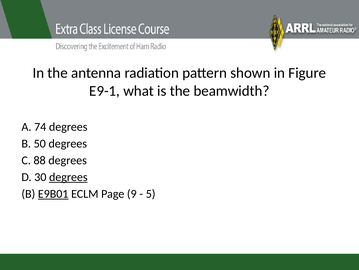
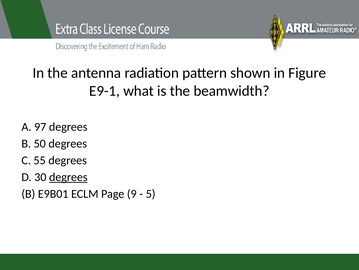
74: 74 -> 97 (40, 126)
88: 88 -> 55 (40, 160)
E9B01 underline: present -> none (53, 193)
